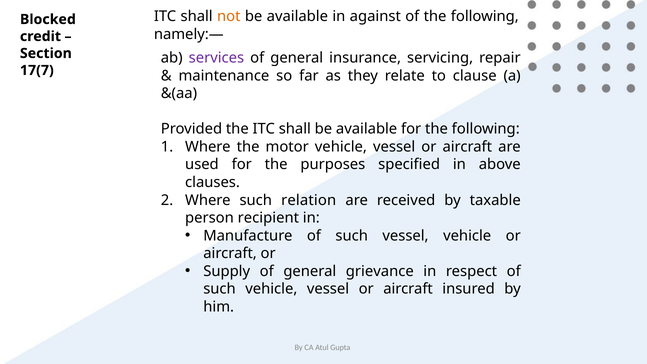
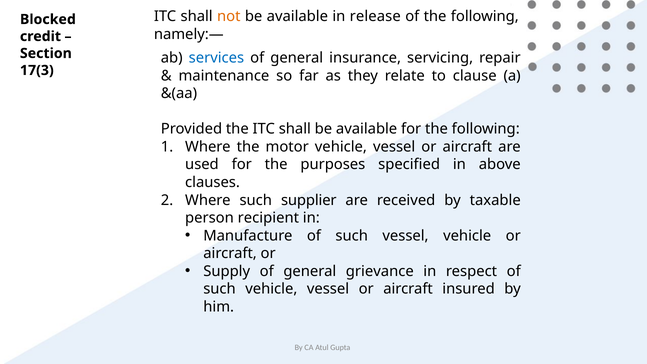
against: against -> release (375, 16)
services colour: purple -> blue (216, 58)
17(7: 17(7 -> 17(3 (37, 70)
relation: relation -> supplier (309, 200)
